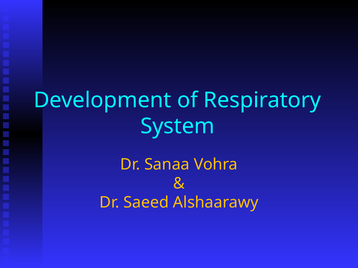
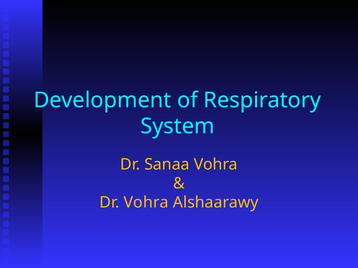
Dr Saeed: Saeed -> Vohra (146, 203)
